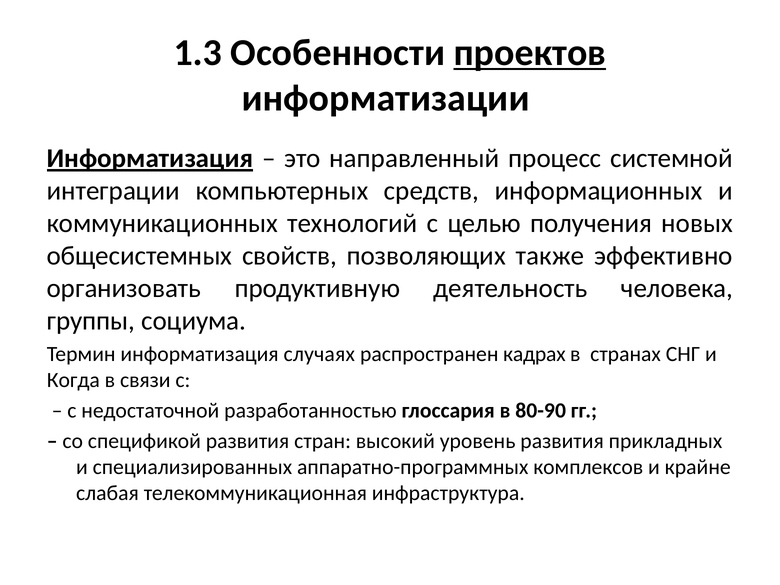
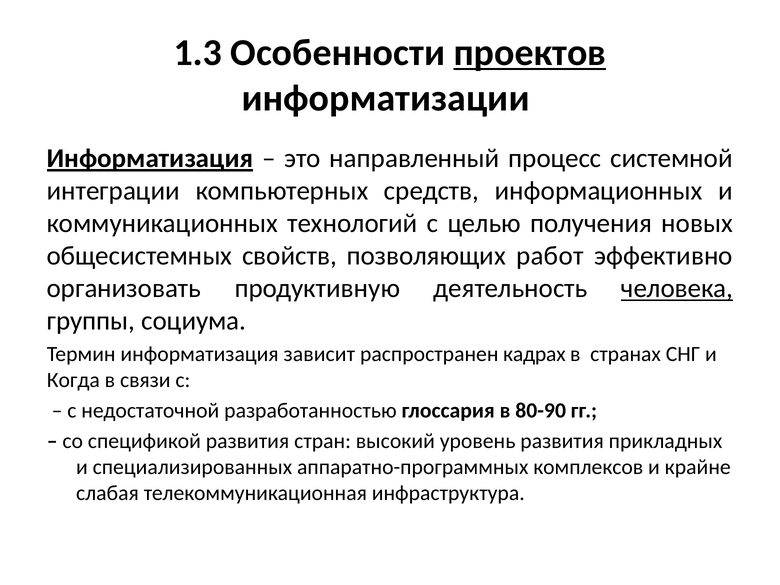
также: также -> работ (550, 256)
человека underline: none -> present (677, 289)
случаях: случаях -> зависит (319, 354)
